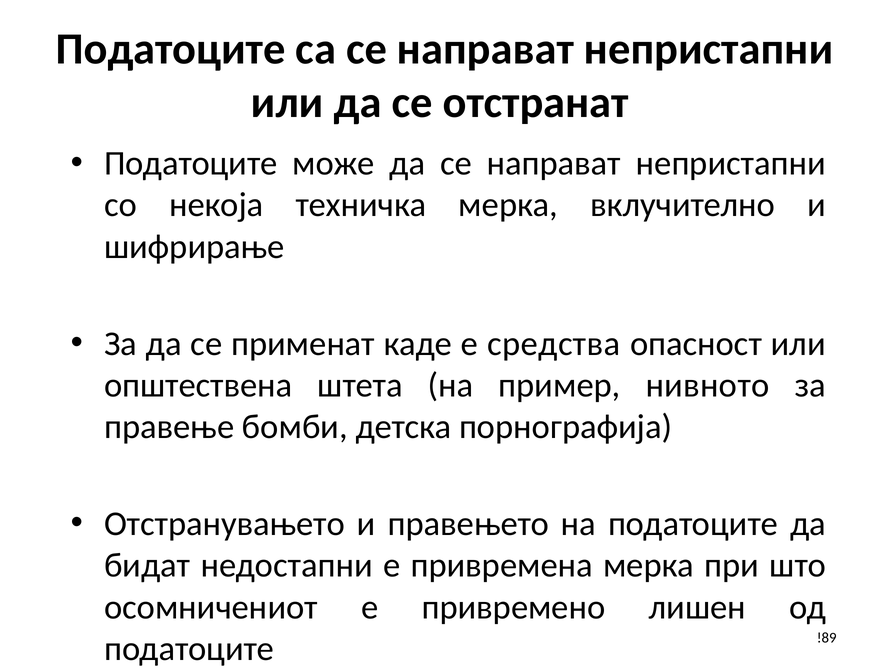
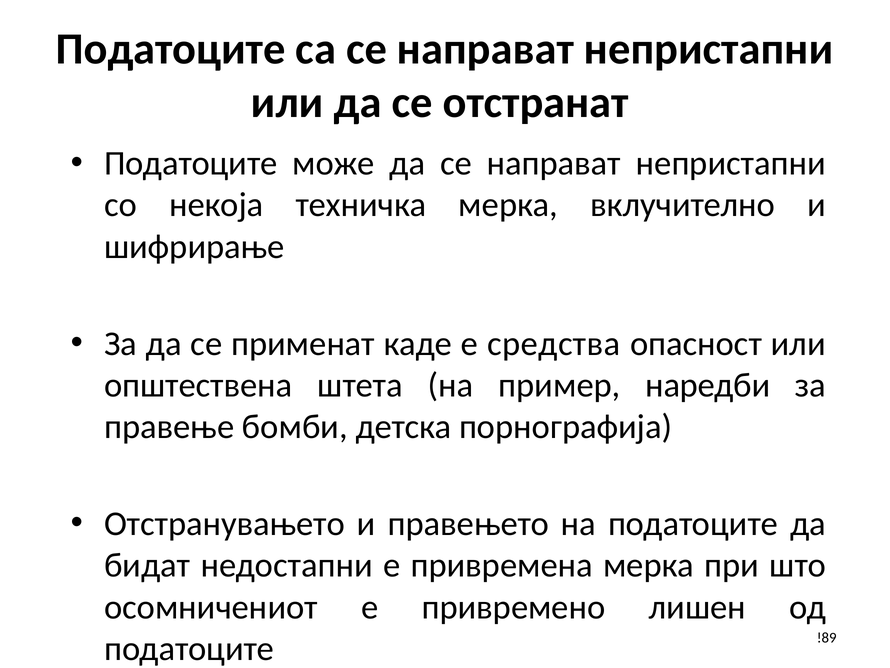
нивното: нивното -> наредби (708, 385)
